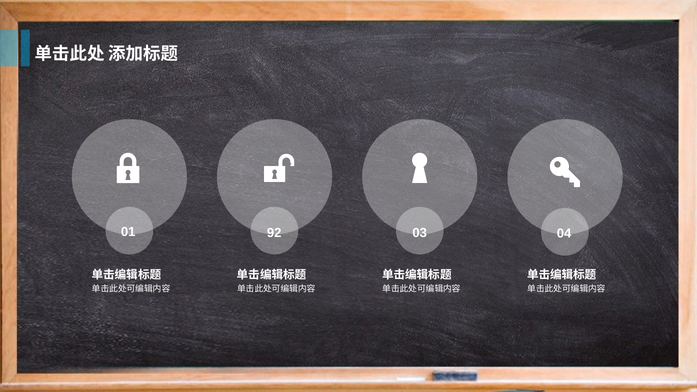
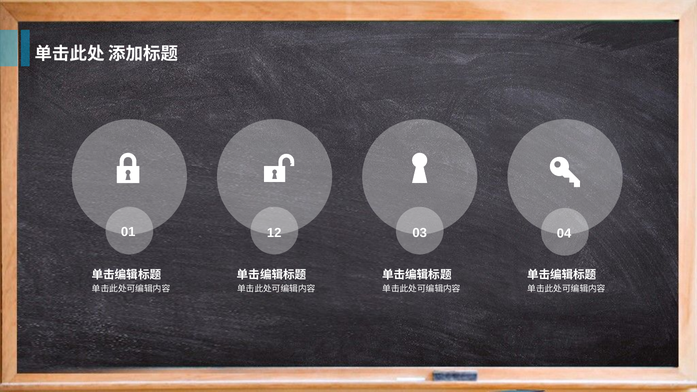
92: 92 -> 12 (274, 233)
